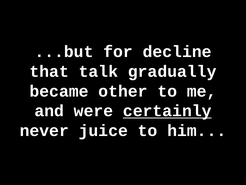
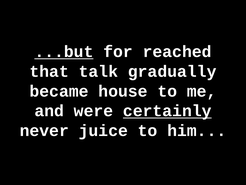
...but underline: none -> present (64, 52)
decline: decline -> reached (177, 52)
other: other -> house (123, 91)
